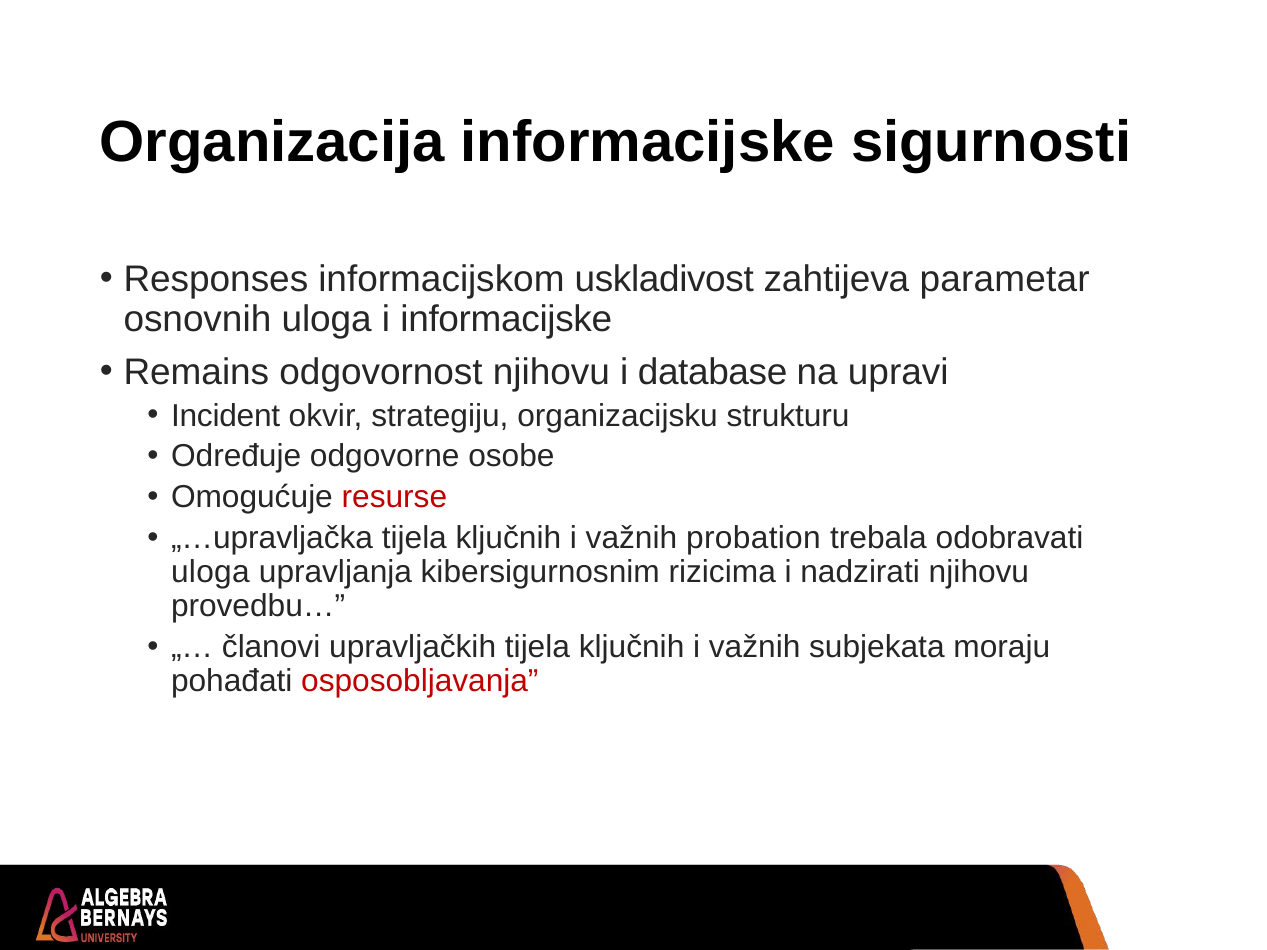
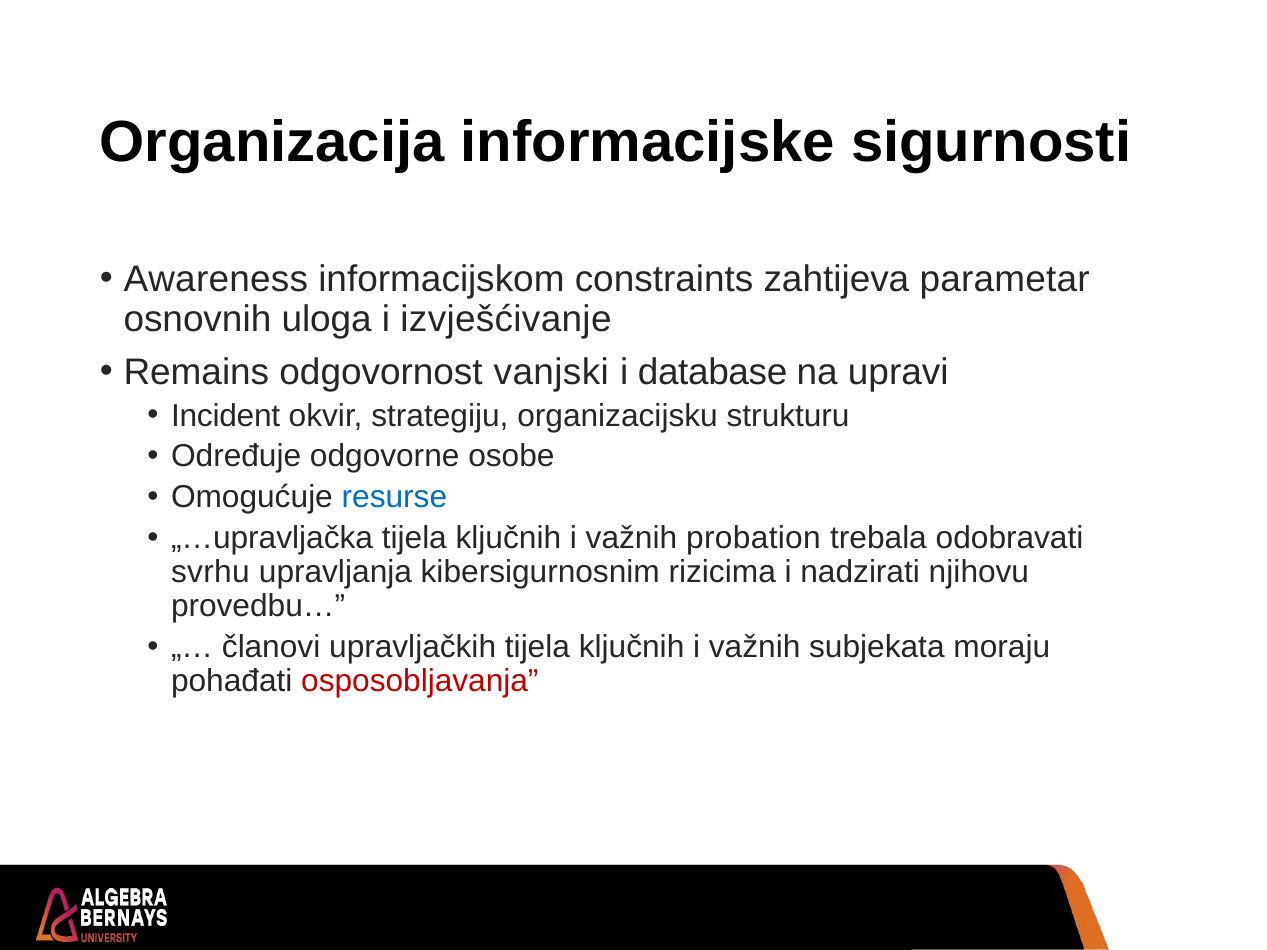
Responses: Responses -> Awareness (216, 279)
uskladivost: uskladivost -> constraints (664, 279)
i informacijske: informacijske -> izvješćivanje (506, 319)
odgovornost njihovu: njihovu -> vanjski (551, 372)
resurse colour: red -> blue (394, 497)
uloga: uloga -> svrhu (210, 572)
